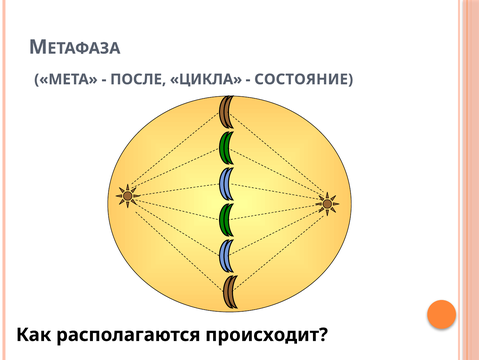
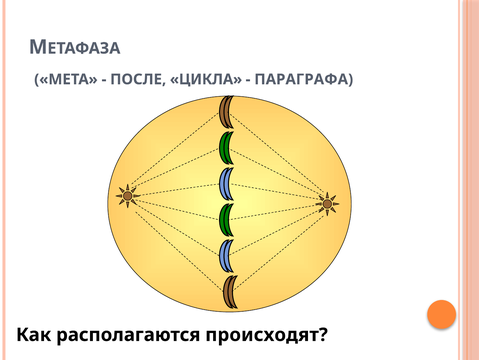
СОСТОЯНИЕ: СОСТОЯНИЕ -> ПАРАГРАФА (304, 79)
происходит: происходит -> происходят (267, 334)
